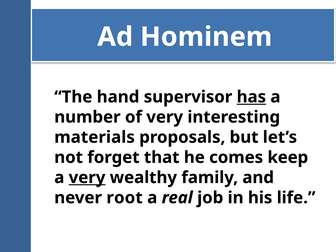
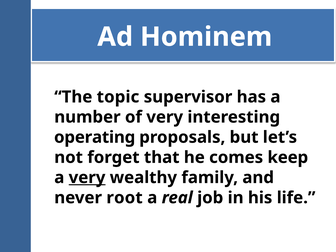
hand: hand -> topic (118, 97)
has underline: present -> none (251, 97)
materials: materials -> operating (95, 137)
